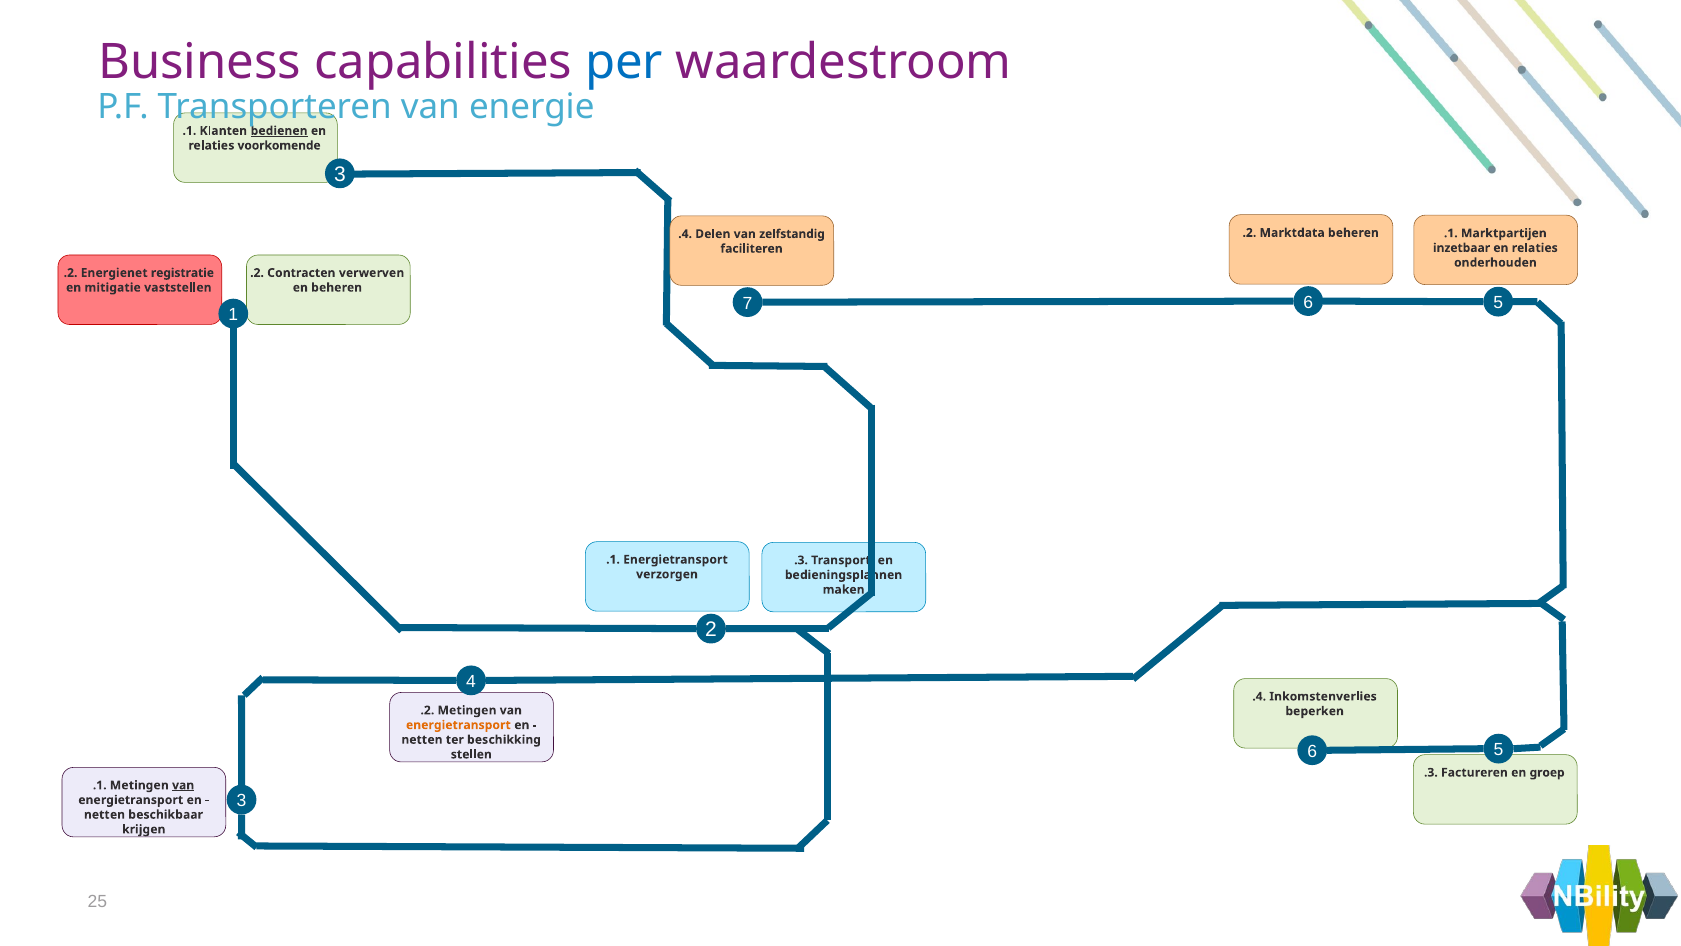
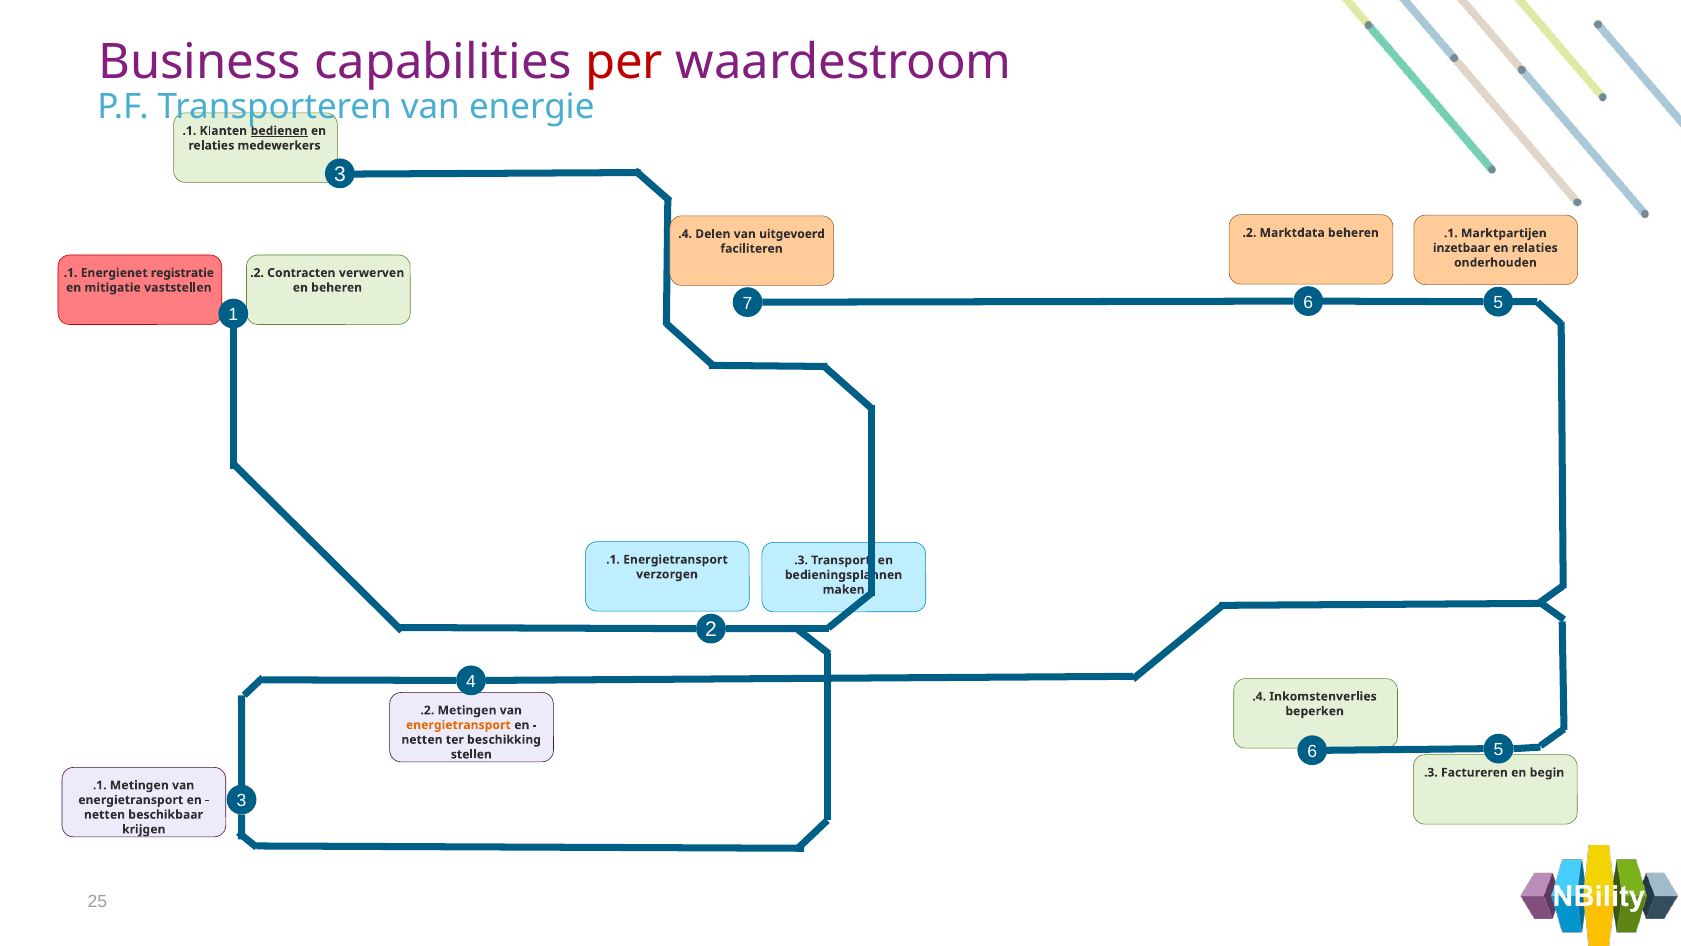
per colour: blue -> red (624, 62)
voorkomende: voorkomende -> medewerkers (279, 145)
zelfstandig: zelfstandig -> uitgevoerd (792, 234)
.2: .2 -> .1 (71, 273)
groep: groep -> begin (1547, 772)
van underline: present -> none (183, 785)
